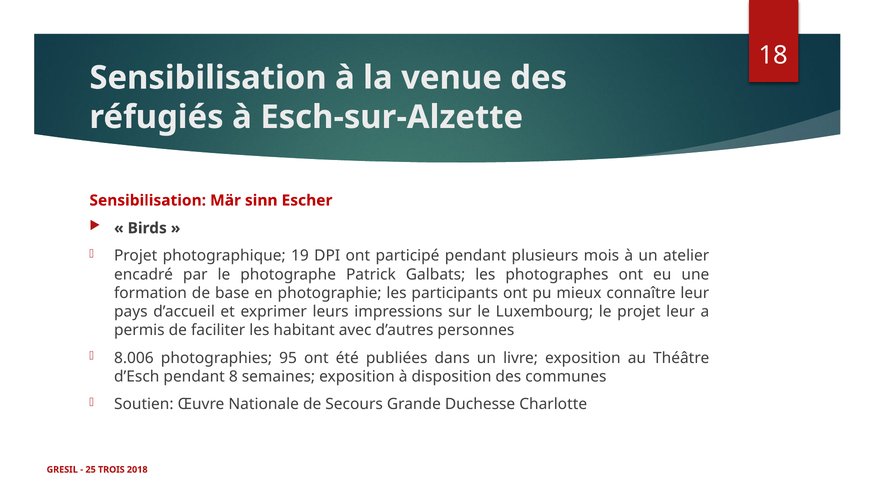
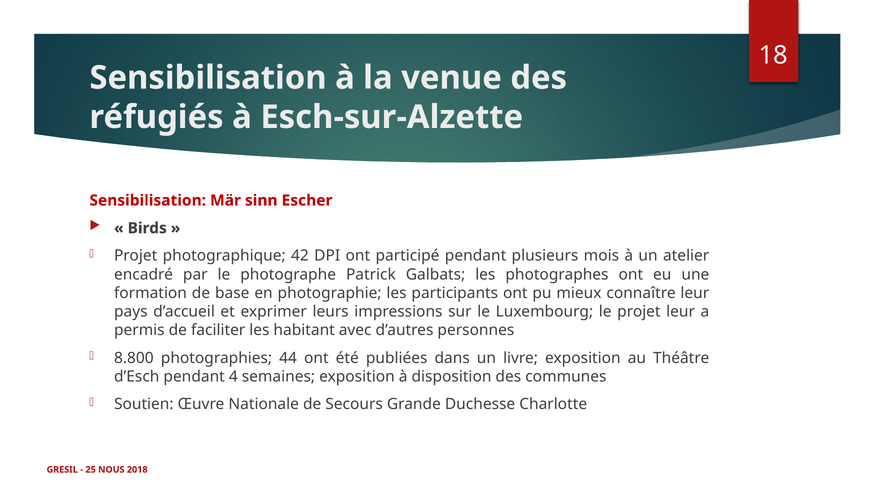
19: 19 -> 42 (300, 256)
8.006: 8.006 -> 8.800 (134, 358)
95: 95 -> 44 (288, 358)
8: 8 -> 4 (233, 377)
TROIS: TROIS -> NOUS (111, 470)
